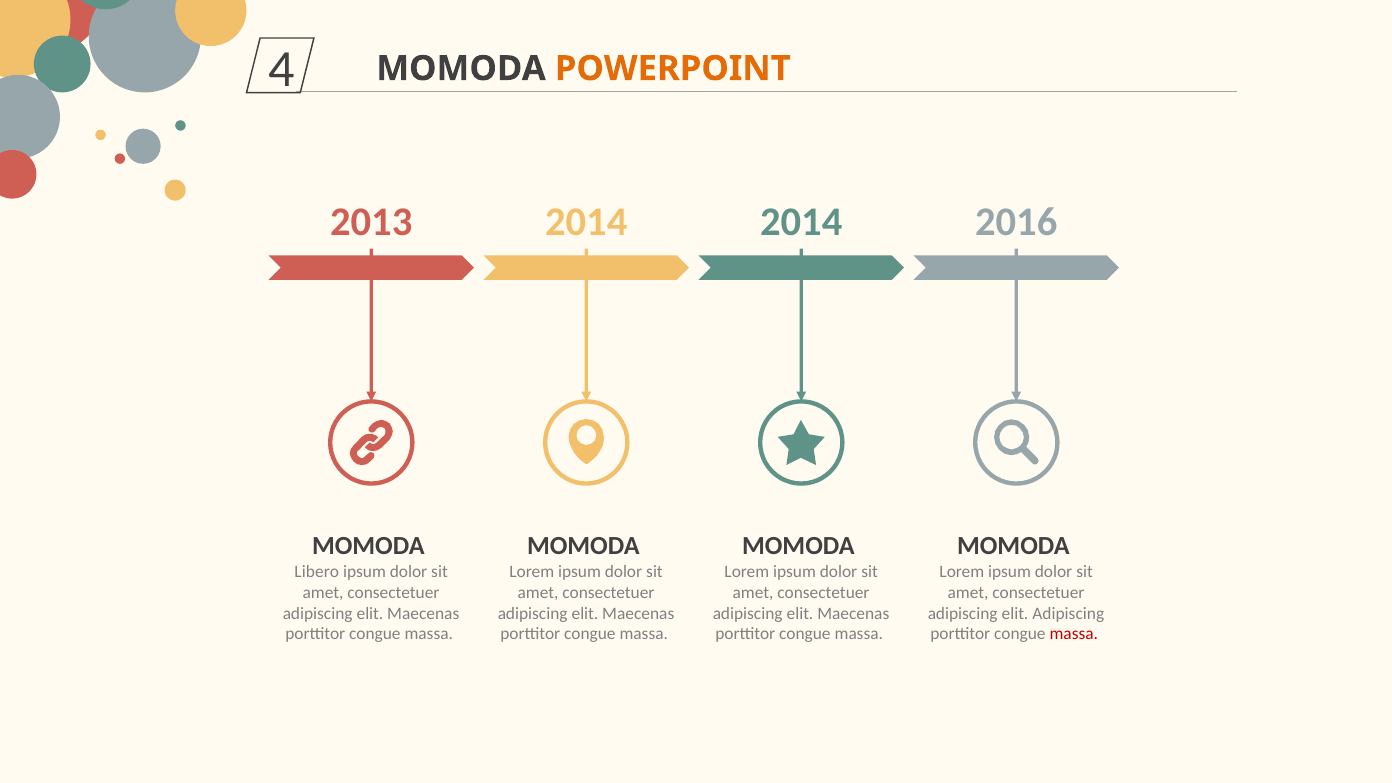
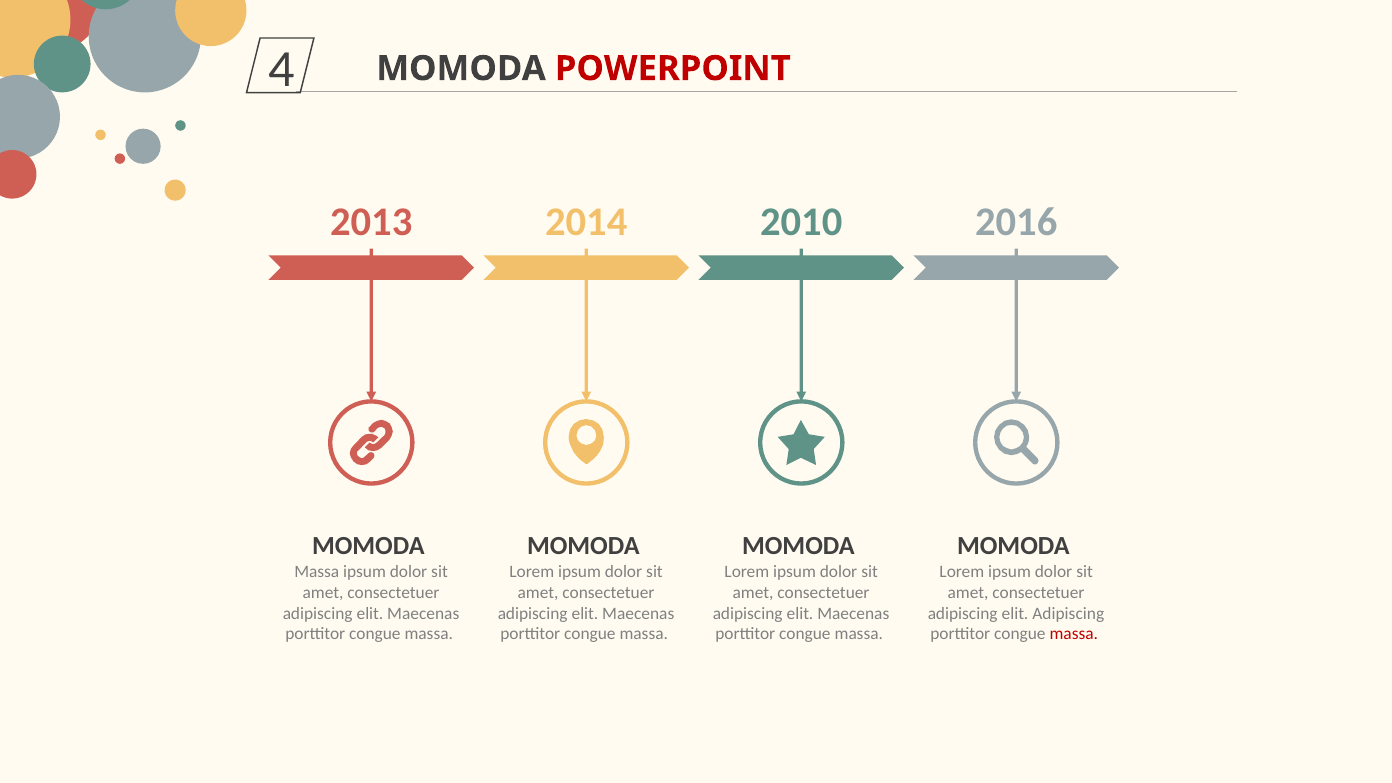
POWERPOINT colour: orange -> red (673, 69)
2014 2014: 2014 -> 2010 (801, 222)
Libero: Libero -> Massa (317, 571)
